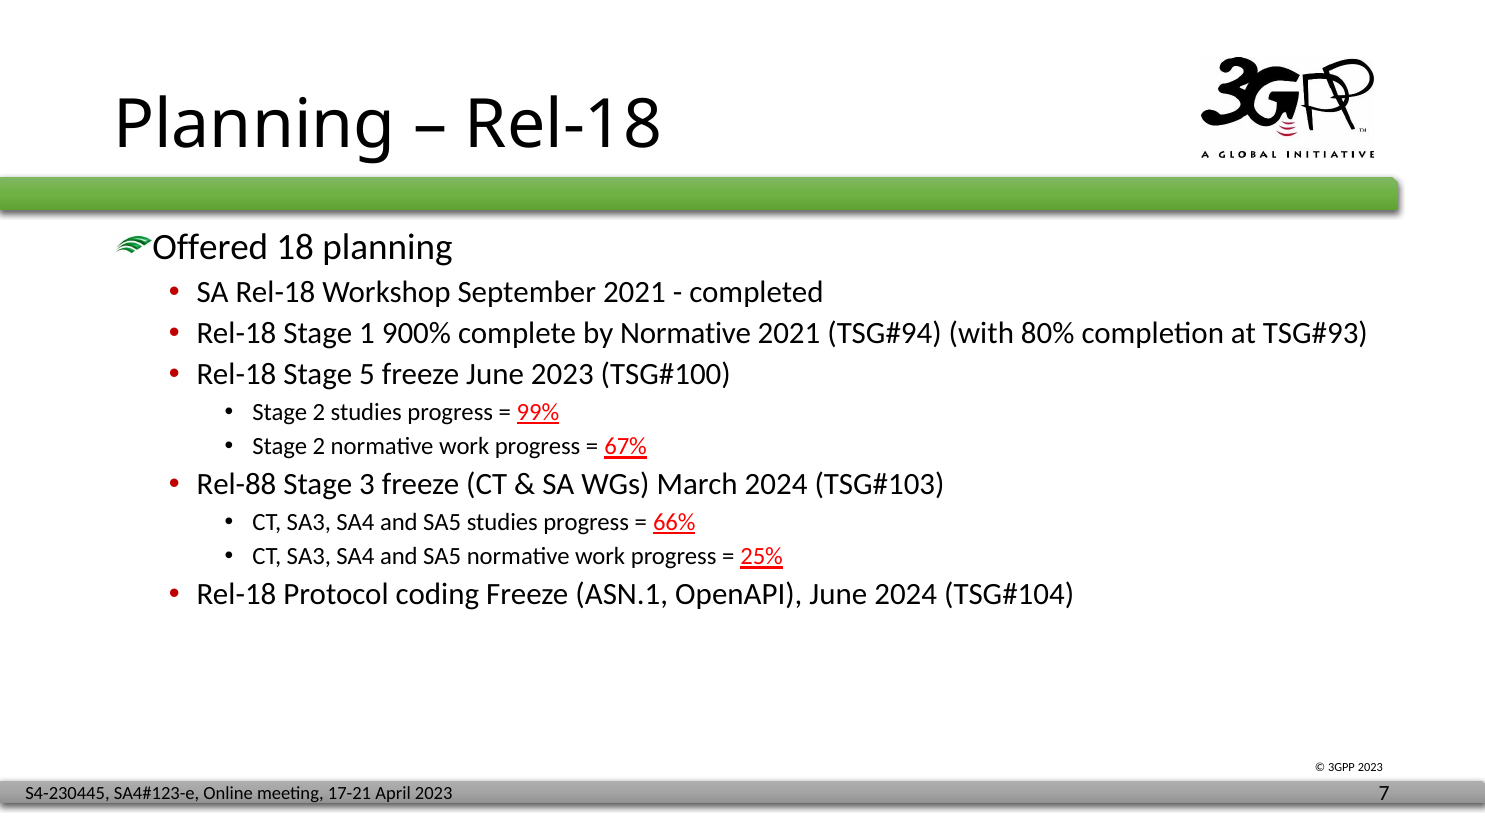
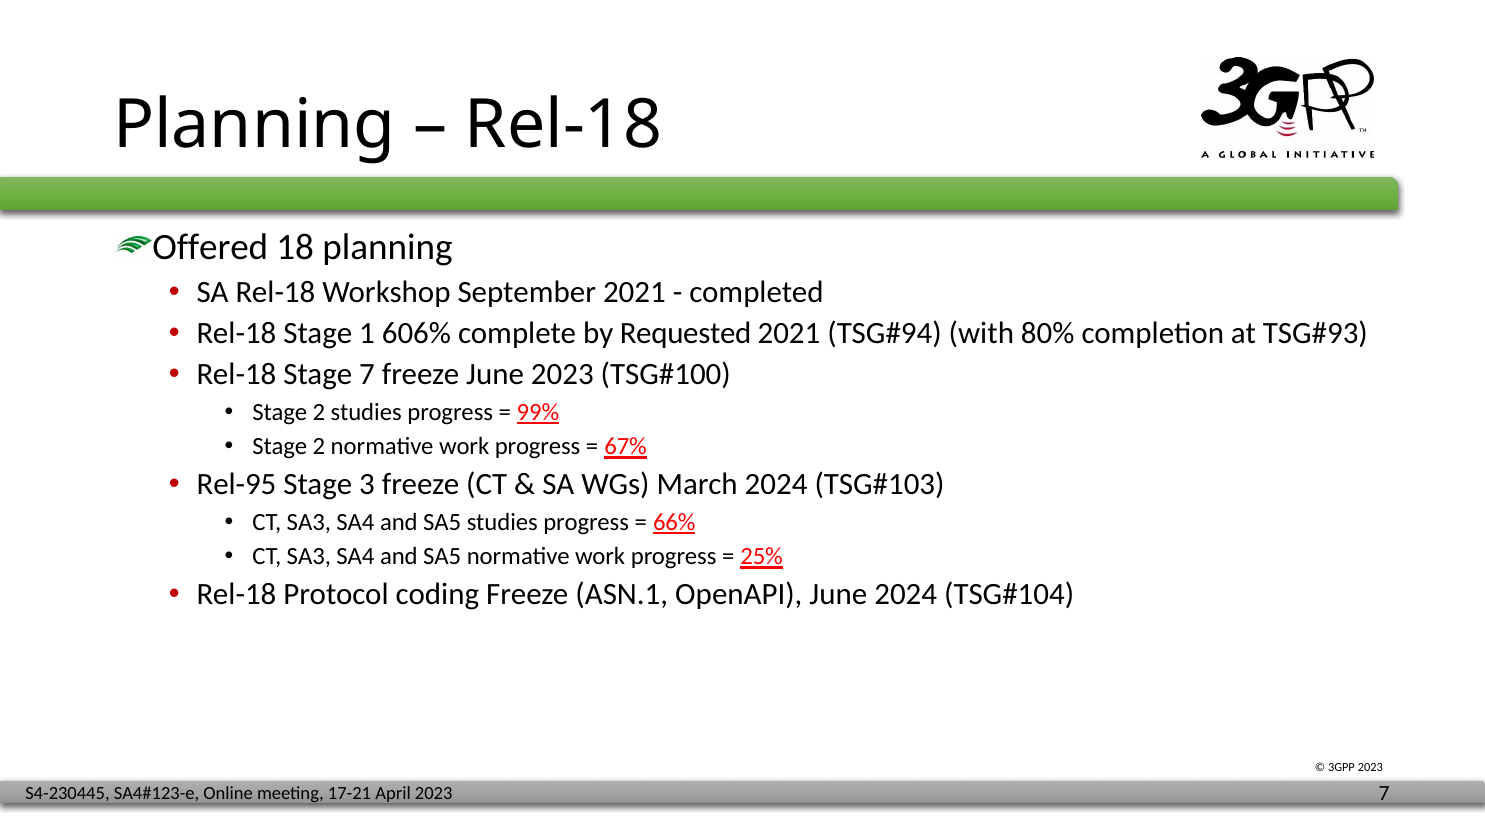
900%: 900% -> 606% (416, 333)
by Normative: Normative -> Requested (686, 333)
Stage 5: 5 -> 7 (367, 375)
Rel-88: Rel-88 -> Rel-95 (237, 484)
